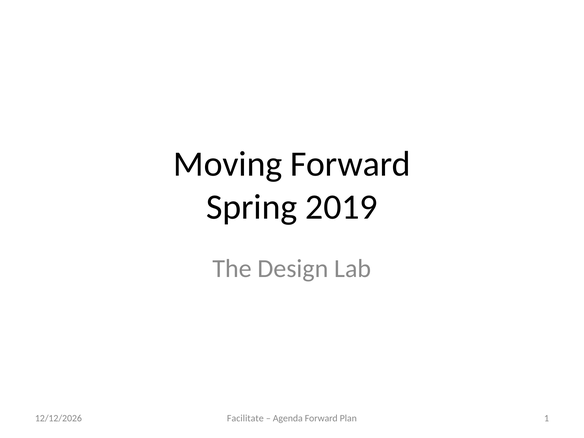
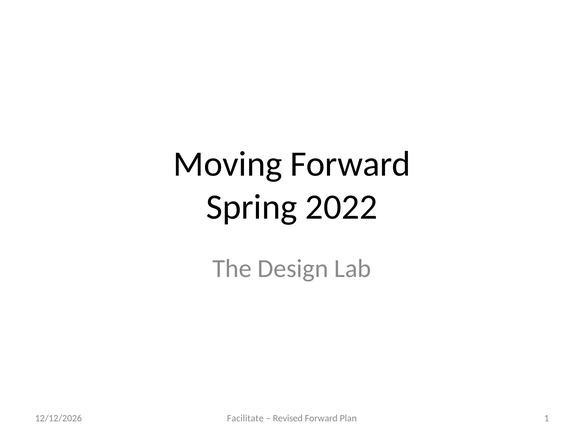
2019: 2019 -> 2022 (341, 207)
Agenda: Agenda -> Revised (288, 418)
